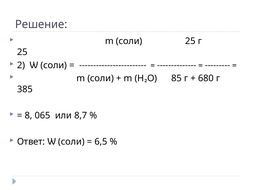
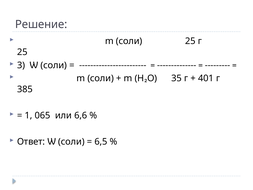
2: 2 -> 3 (21, 65)
85: 85 -> 35 (177, 78)
680: 680 -> 401 (206, 78)
8: 8 -> 1 (28, 115)
8,7: 8,7 -> 6,6 (81, 115)
